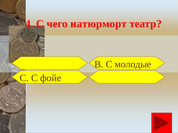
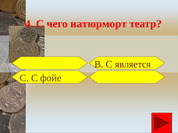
молодые: молодые -> является (133, 64)
